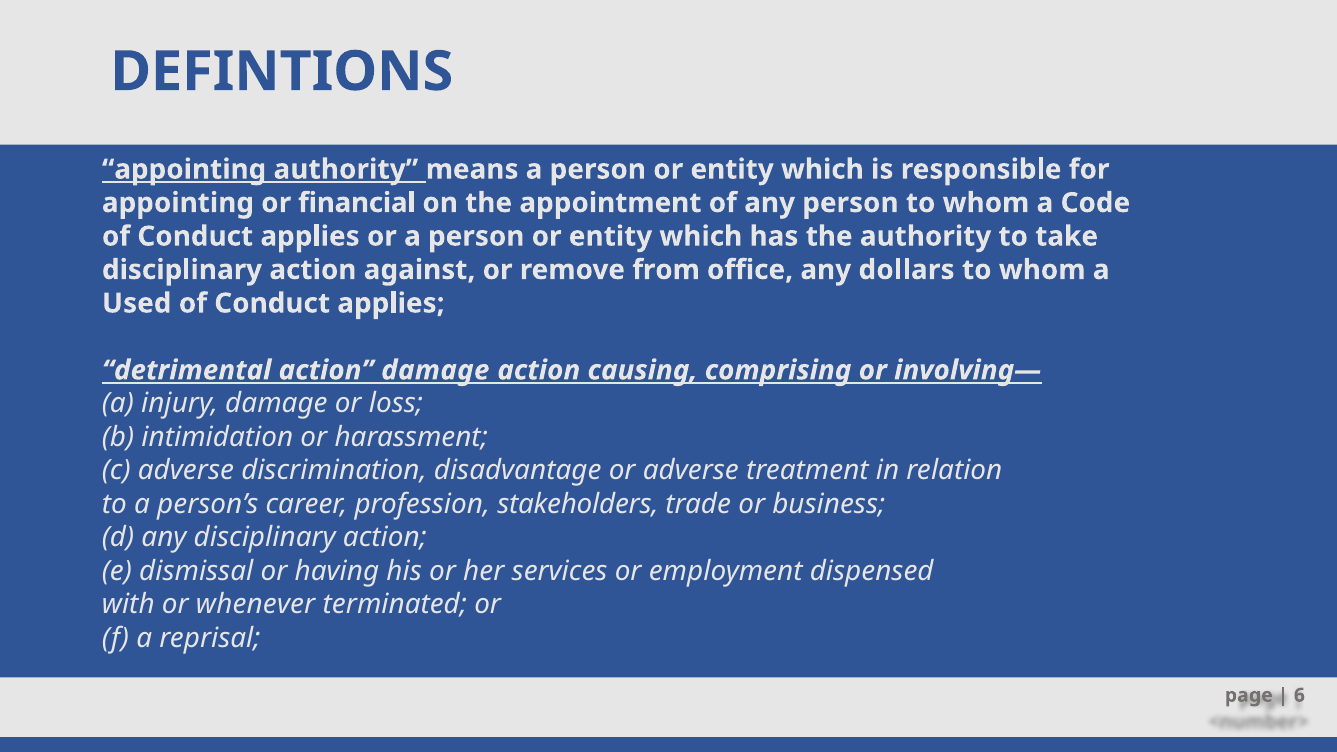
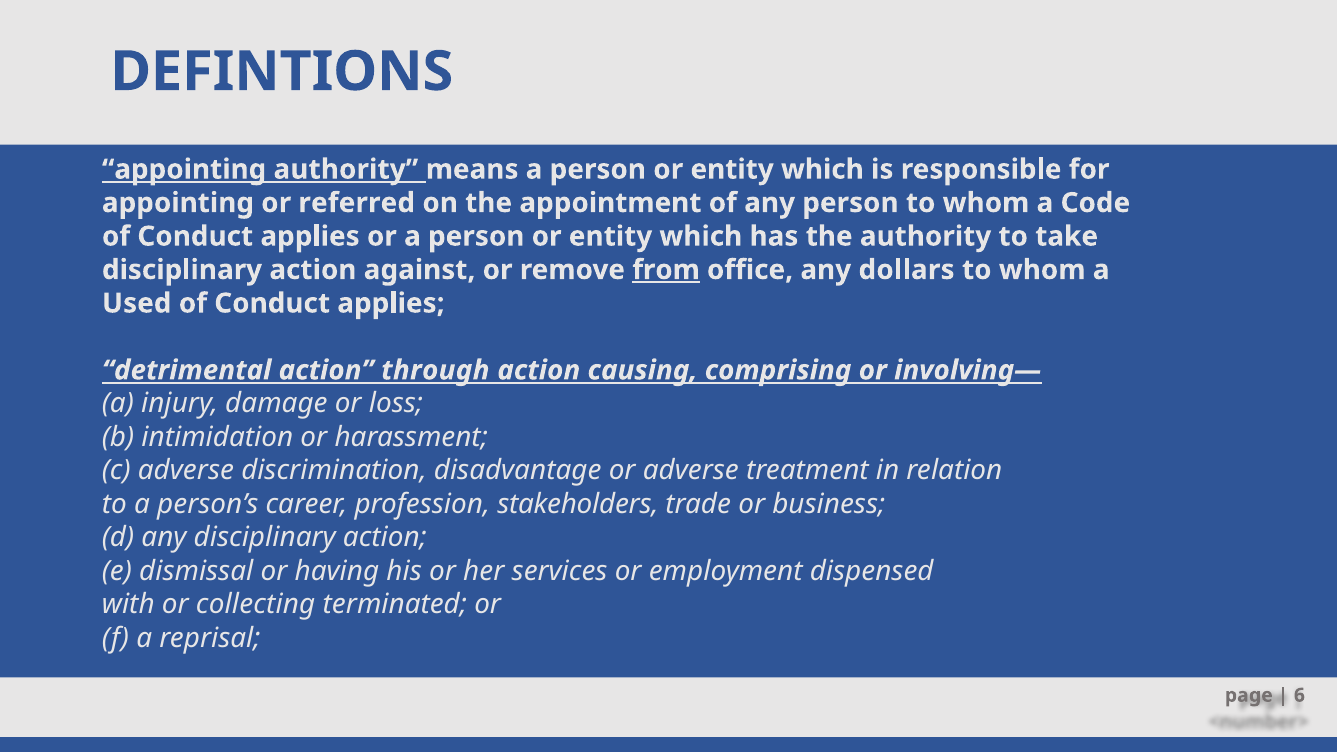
financial: financial -> referred (357, 203)
from underline: none -> present (666, 270)
action damage: damage -> through (435, 370)
whenever: whenever -> collecting (256, 605)
